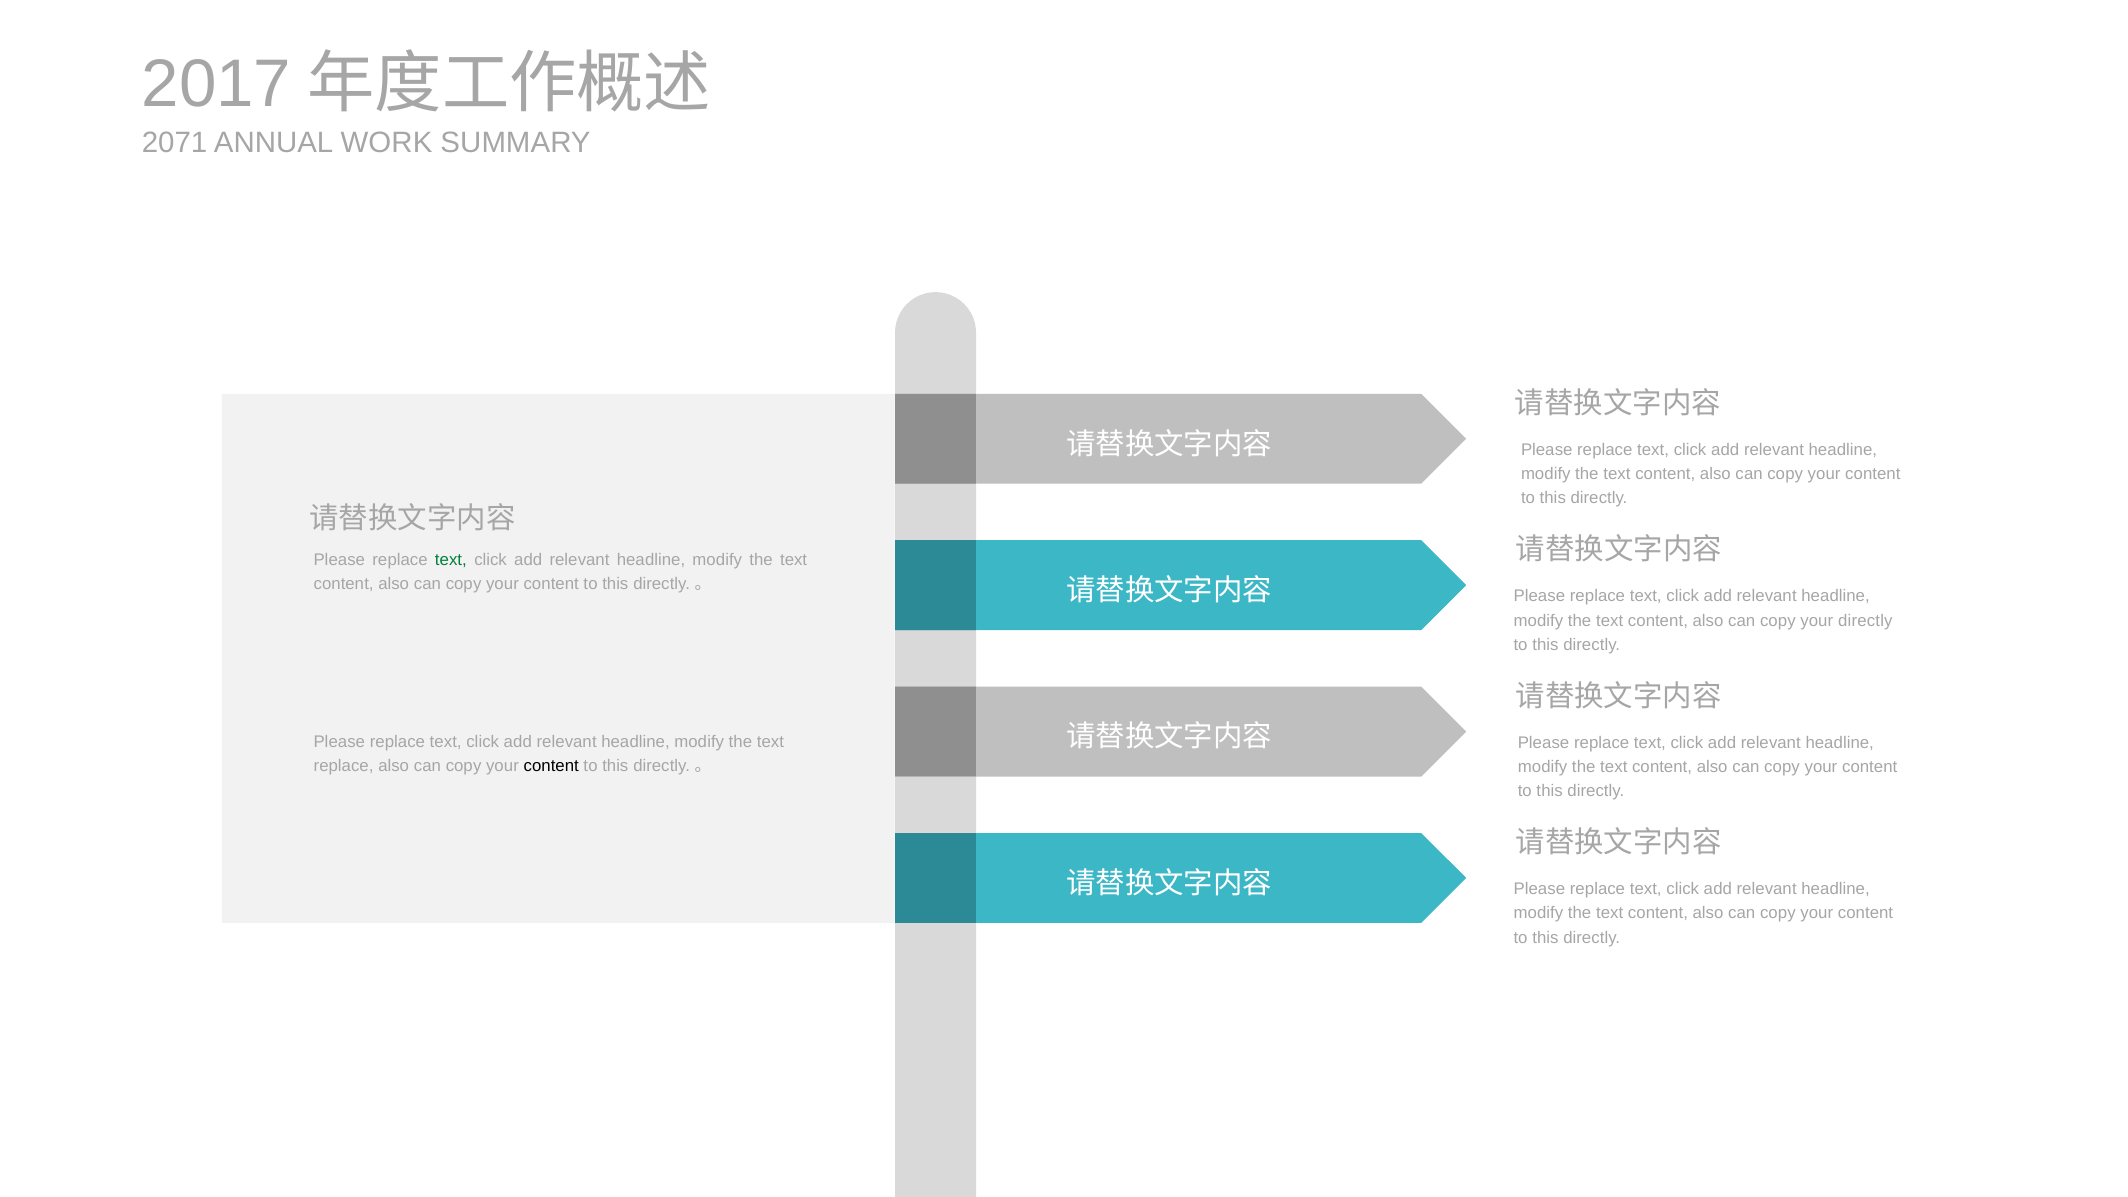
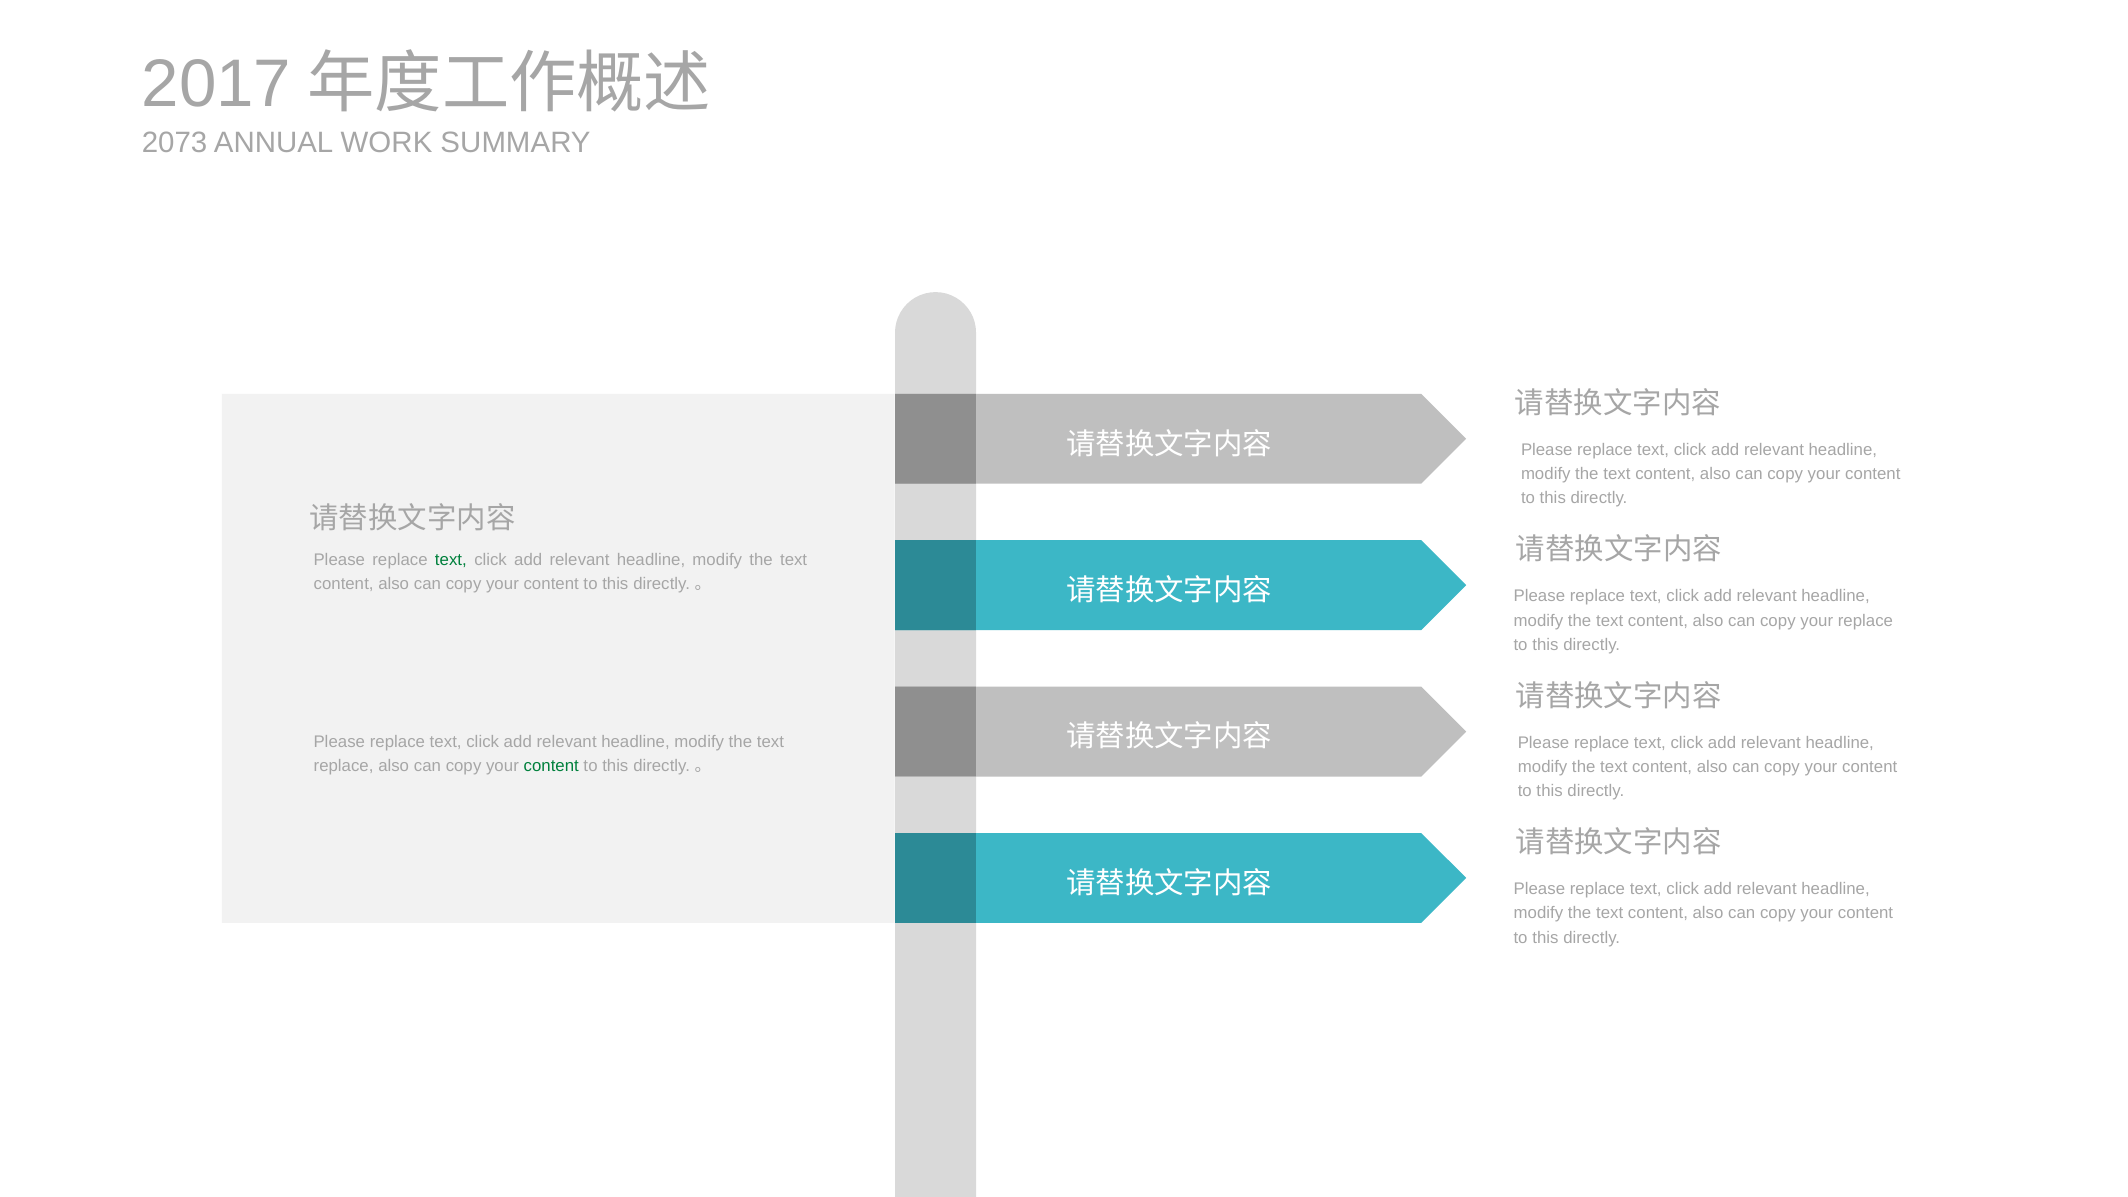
2071: 2071 -> 2073 (175, 143)
your directly: directly -> replace (1865, 621)
content colour: black -> green (551, 766)
